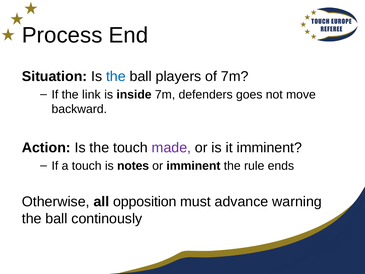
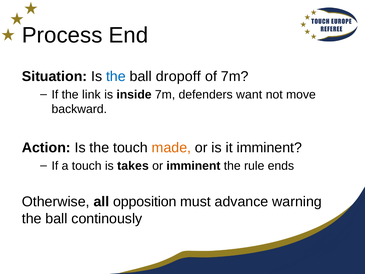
players: players -> dropoff (178, 76)
goes: goes -> want (249, 94)
made colour: purple -> orange (171, 148)
notes: notes -> takes (133, 166)
